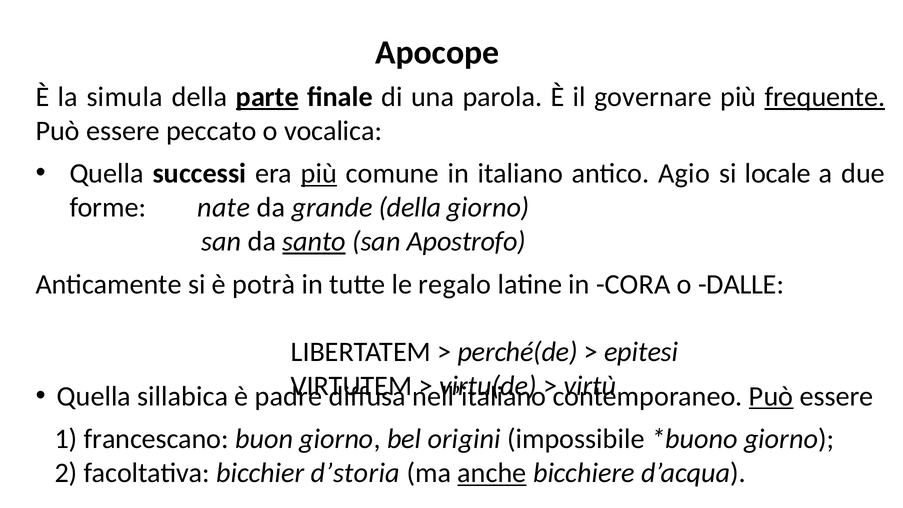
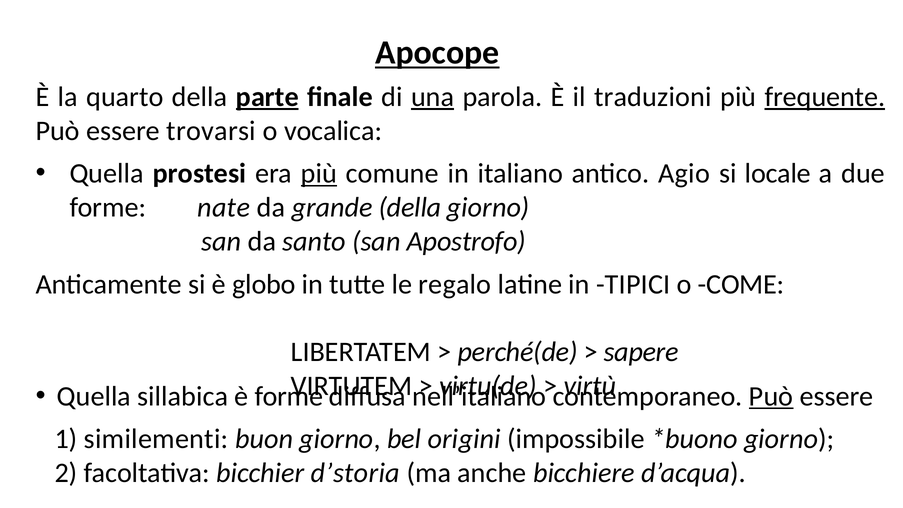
Apocope underline: none -> present (437, 53)
simula: simula -> quarto (125, 97)
una underline: none -> present (433, 97)
governare: governare -> traduzioni (653, 97)
peccato: peccato -> trovarsi (211, 131)
successi: successi -> prostesi (200, 174)
santo underline: present -> none (314, 241)
potrà: potrà -> globo (264, 284)
CORA: CORA -> TIPICI (633, 284)
DALLE: DALLE -> COME (741, 284)
epitesi: epitesi -> sapere (641, 352)
è padre: padre -> forme (289, 396)
francescano: francescano -> similementi (156, 439)
anche underline: present -> none (492, 473)
